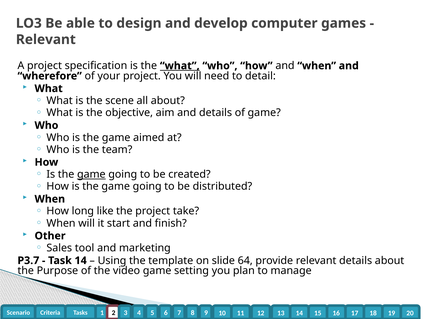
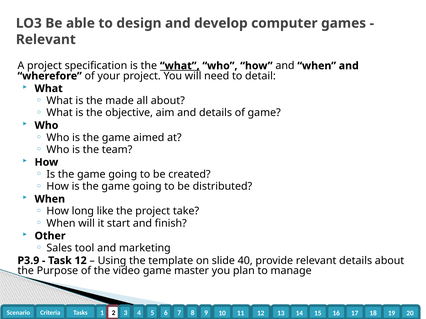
scene: scene -> made (120, 101)
game underline: present -> none (91, 175)
P3.7: P3.7 -> P3.9 (28, 261)
Task 14: 14 -> 12 (81, 261)
64: 64 -> 40 (245, 261)
setting: setting -> master (192, 271)
